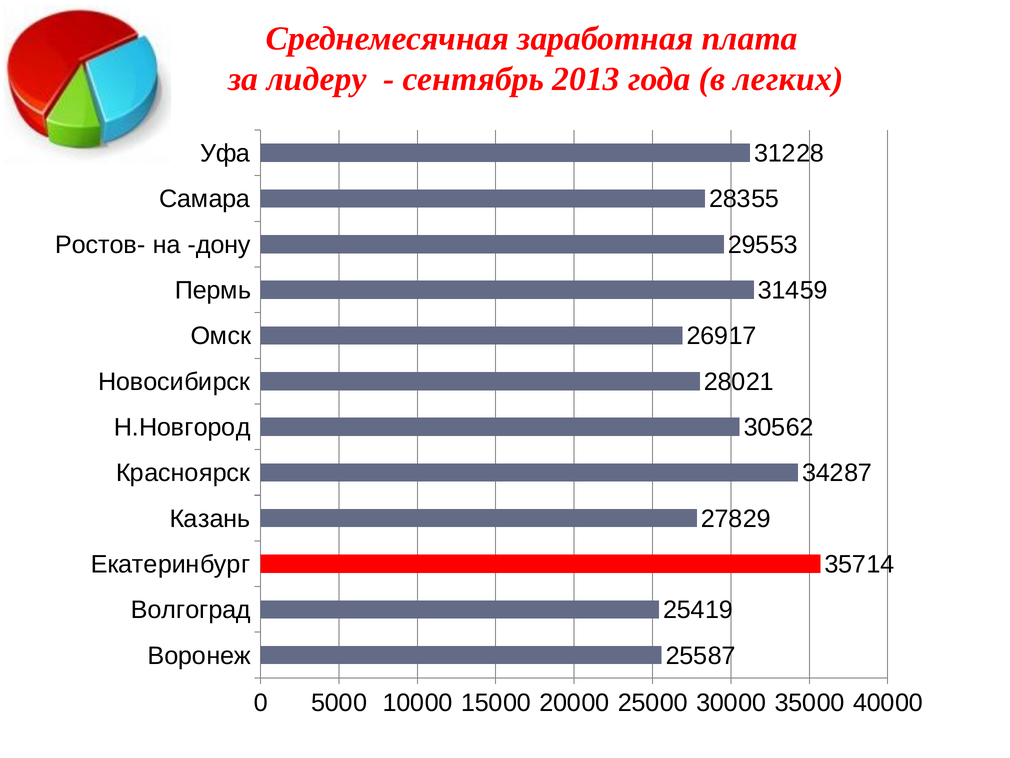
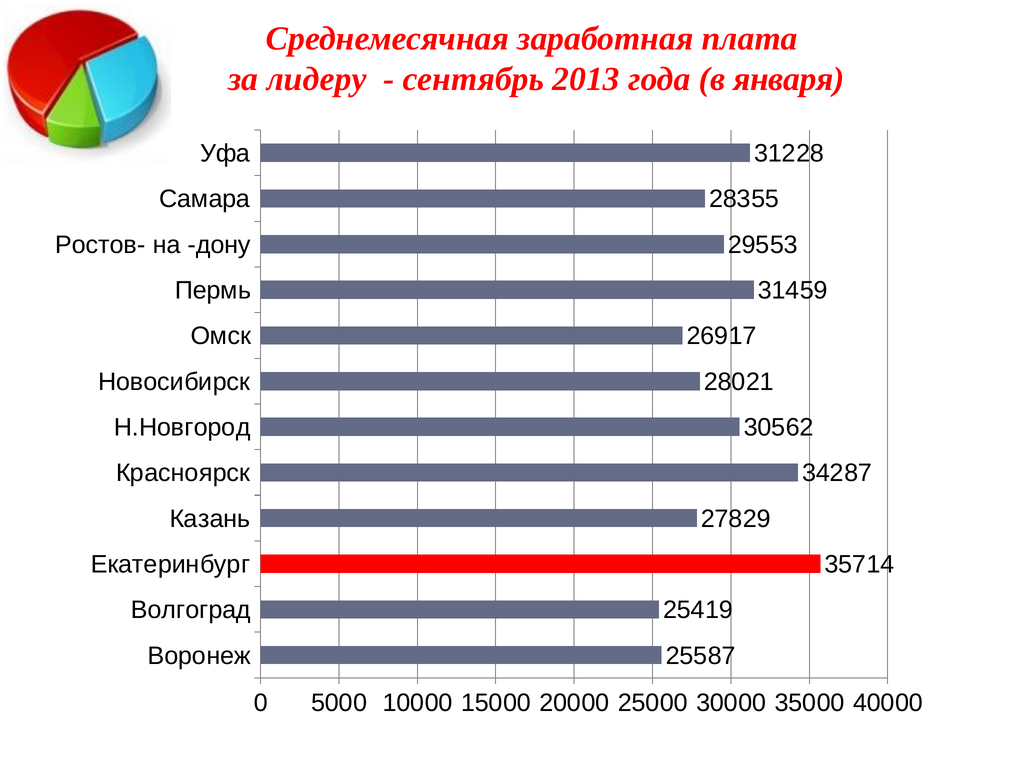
легких: легких -> января (789, 79)
